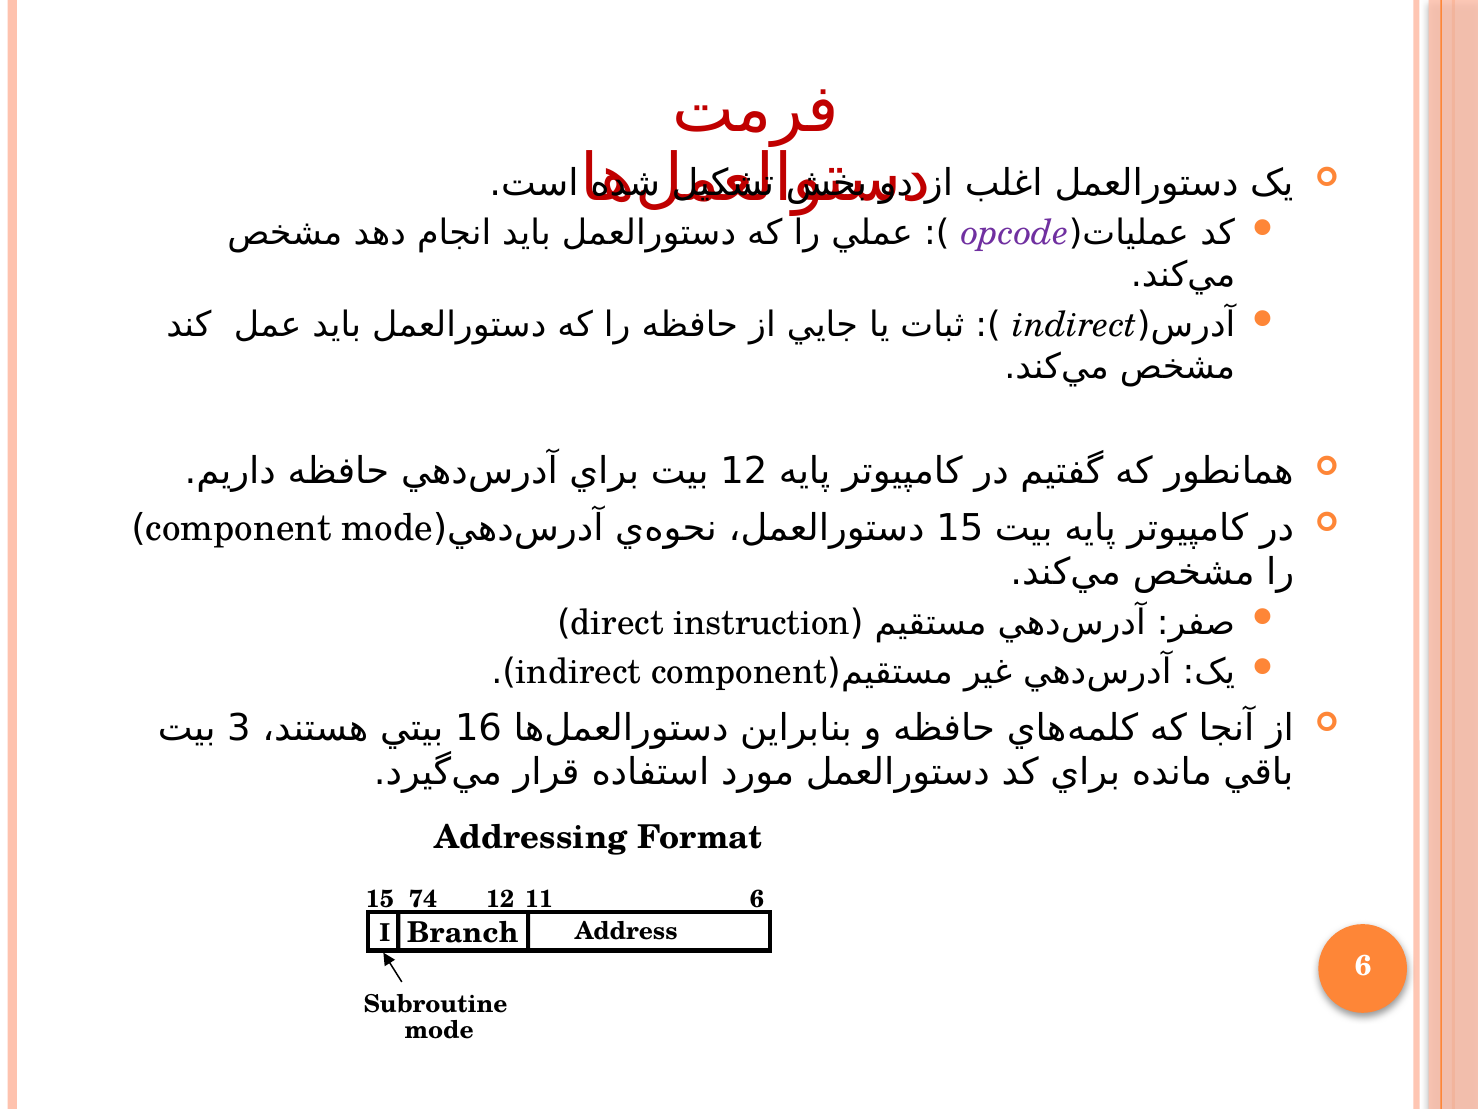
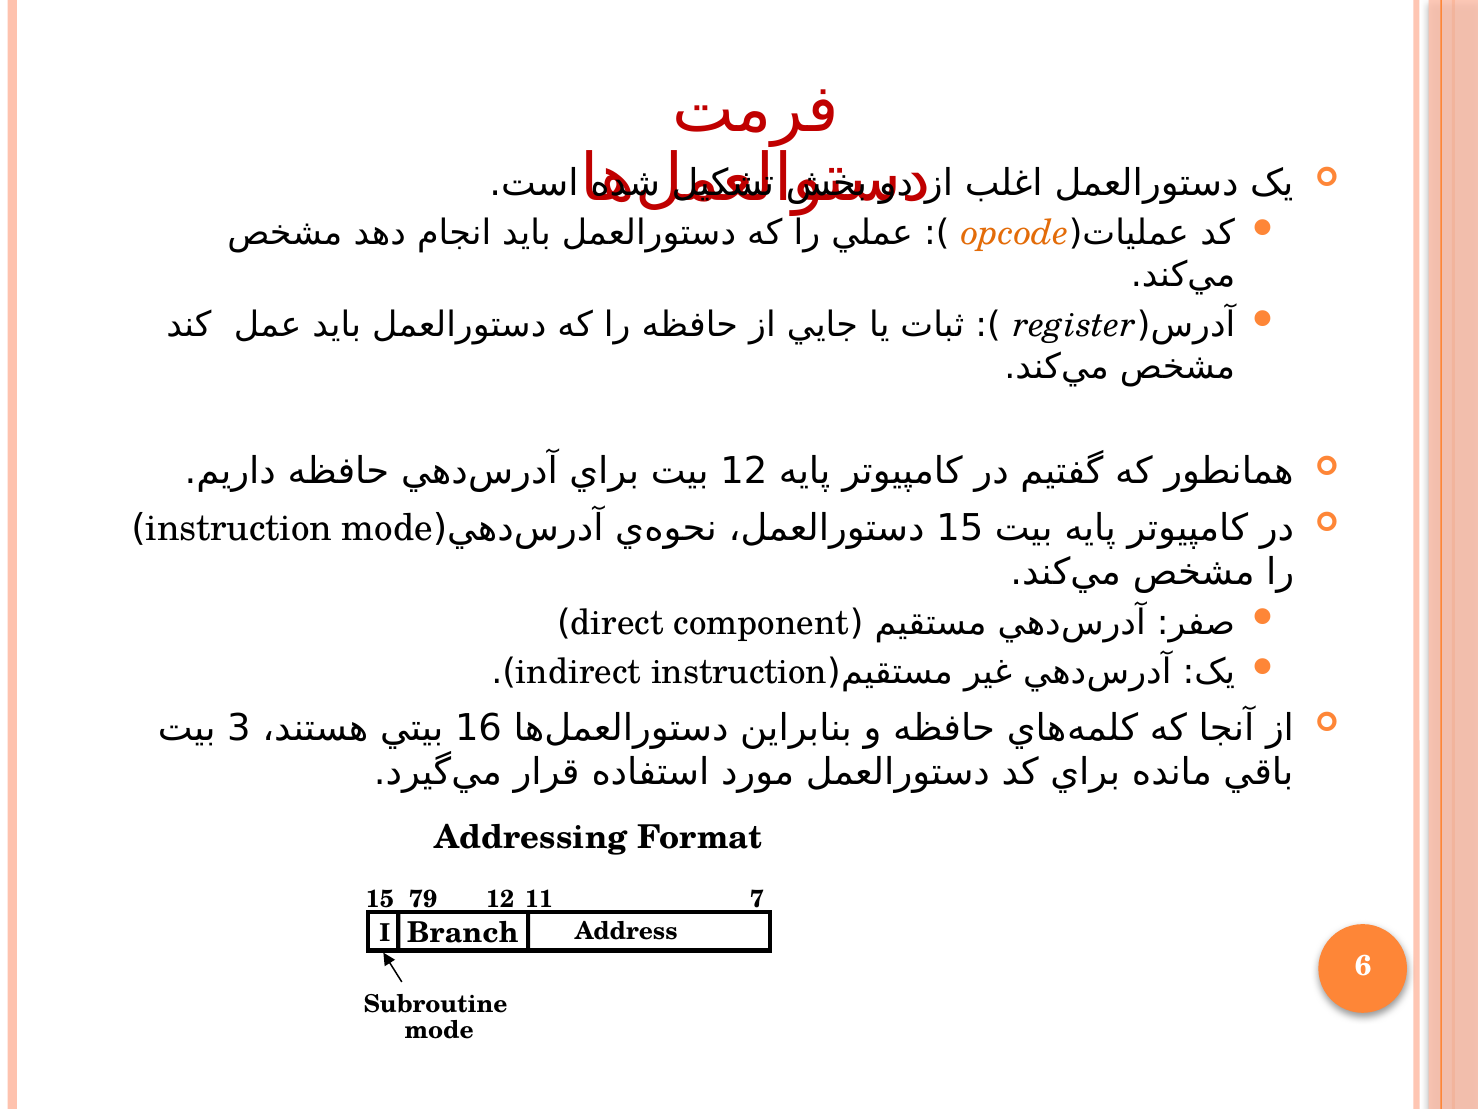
opcode colour: purple -> orange (1015, 233)
indirect: indirect -> register (1075, 324)
component: component -> instruction (239, 528)
instruction: instruction -> component (762, 623)
component: component -> instruction (739, 672)
74: 74 -> 79 (423, 899)
12 6: 6 -> 7 (757, 899)
